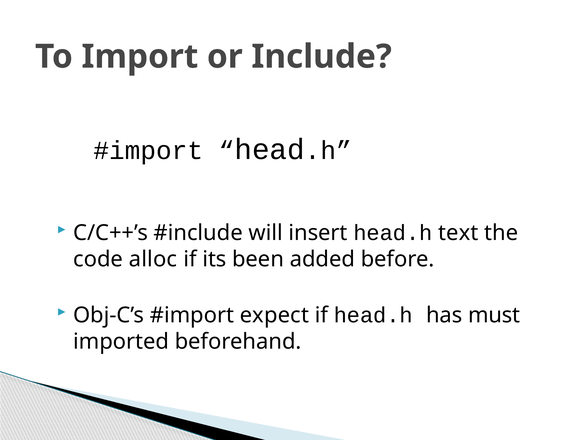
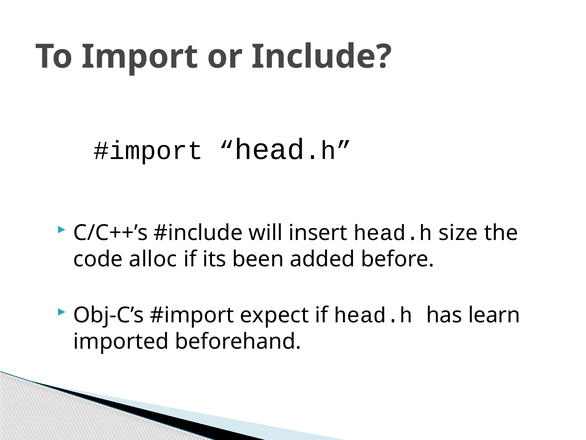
text: text -> size (458, 232)
must: must -> learn (494, 315)
